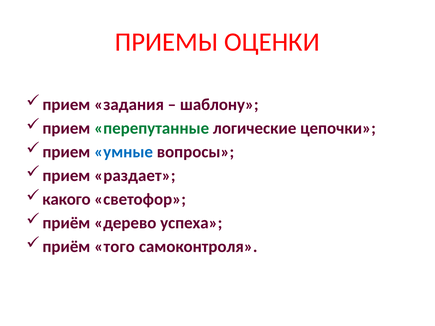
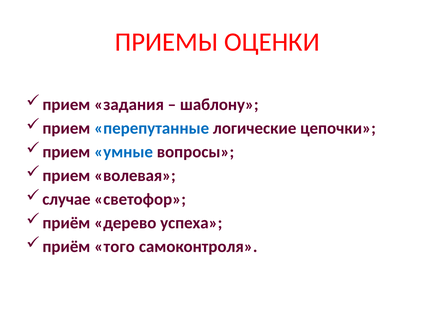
перепутанные colour: green -> blue (152, 128)
раздает: раздает -> волевая (135, 176)
какого: какого -> случае (66, 200)
